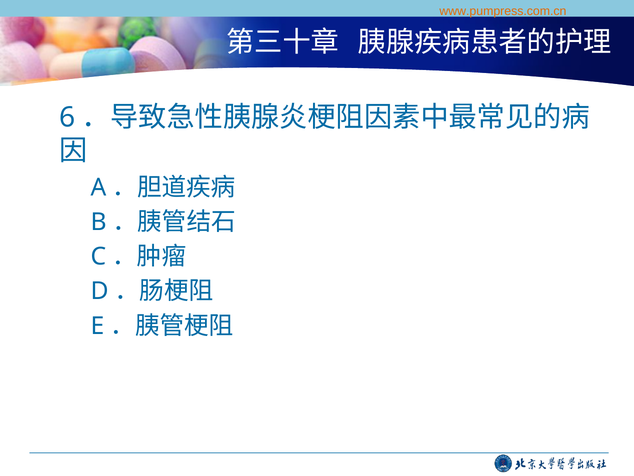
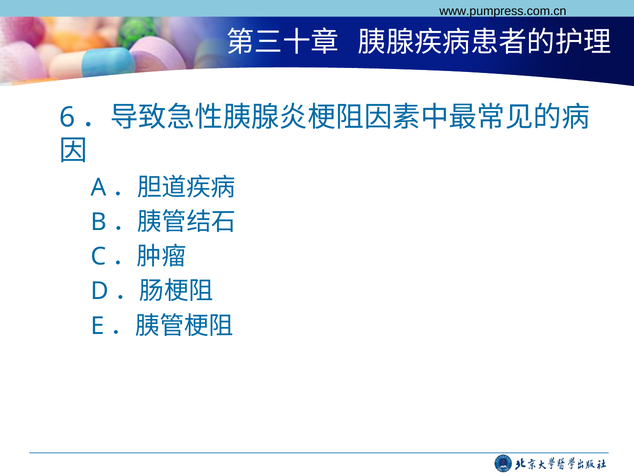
www.pumpress.com.cn colour: orange -> black (503, 11)
